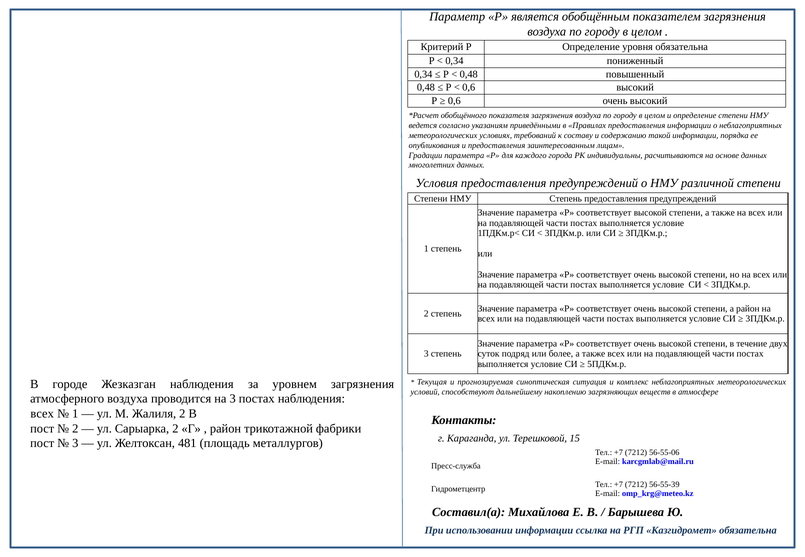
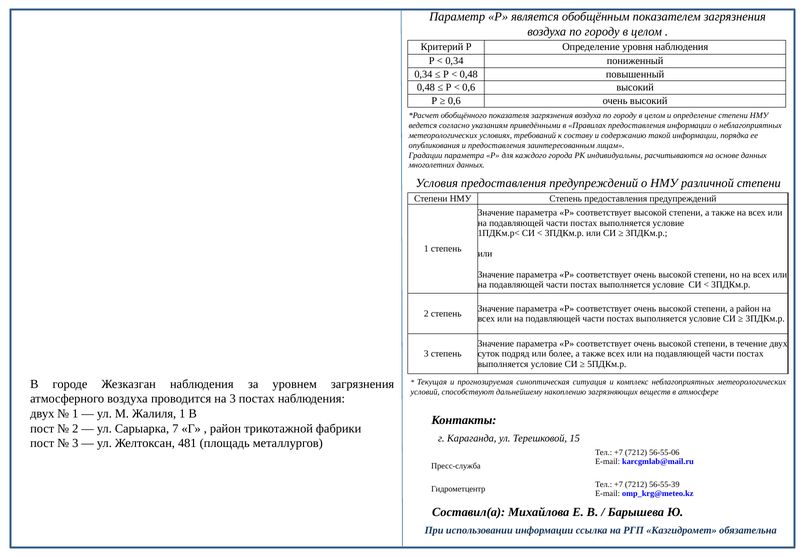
уровня обязательна: обязательна -> наблюдения (682, 47)
всех: всех -> двух (42, 414)
Жалиля 2: 2 -> 1 (182, 414)
Сарыарка 2: 2 -> 7 (175, 429)
